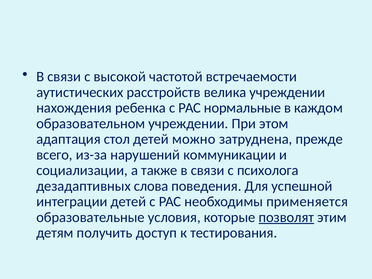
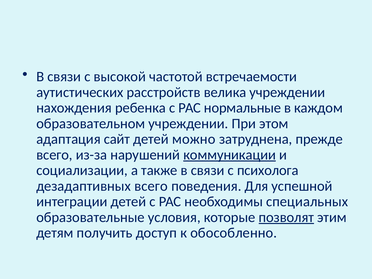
стол: стол -> сайт (117, 139)
коммуникации underline: none -> present (230, 155)
дезадаптивных слова: слова -> всего (151, 186)
применяется: применяется -> специальных (307, 202)
тестирования: тестирования -> обособленно (234, 233)
